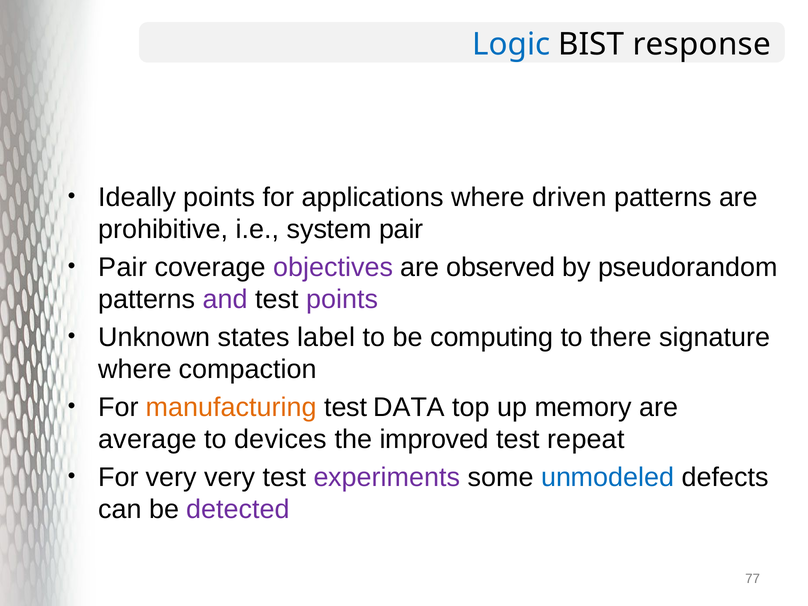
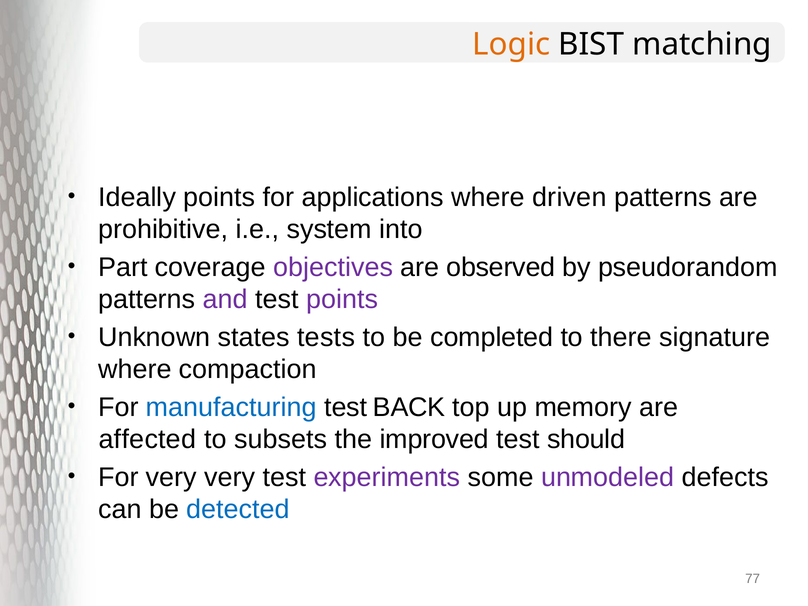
Logic colour: blue -> orange (511, 44)
response: response -> matching (702, 44)
system pair: pair -> into (401, 229)
Pair: Pair -> Part (123, 267)
label: label -> tests (326, 337)
computing: computing -> completed (492, 337)
manufacturing colour: orange -> blue (231, 407)
DATA: DATA -> BACK (409, 407)
average: average -> affected (147, 440)
devices: devices -> subsets (281, 440)
repeat: repeat -> should (586, 440)
unmodeled colour: blue -> purple (608, 477)
detected colour: purple -> blue (238, 510)
